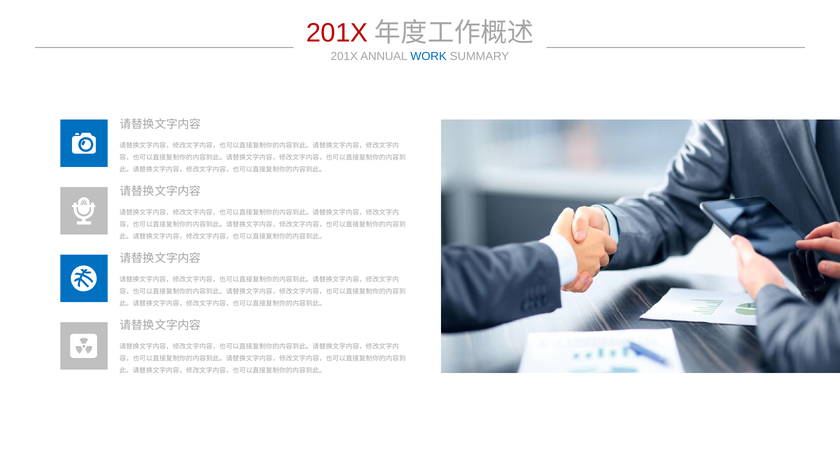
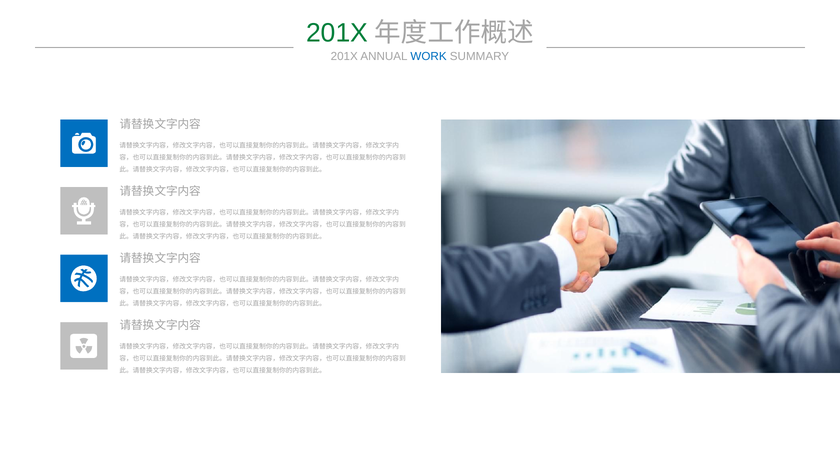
201X colour: red -> green (337, 33)
